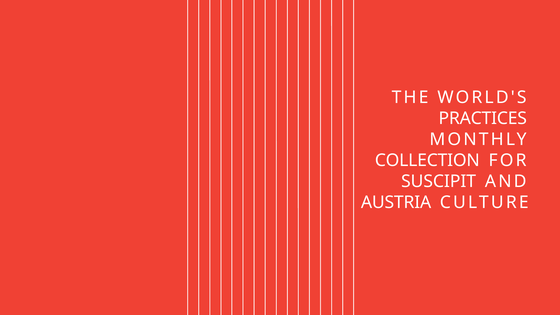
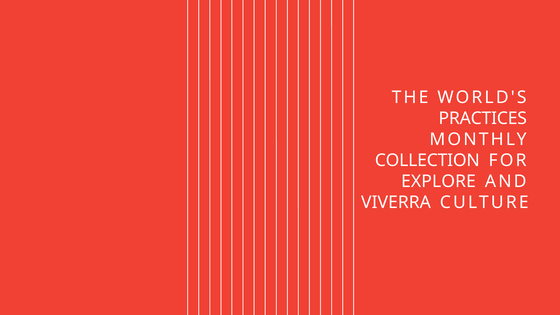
SUSCIPIT: SUSCIPIT -> EXPLORE (438, 181)
AUSTRIA: AUSTRIA -> VIVERRA (396, 202)
